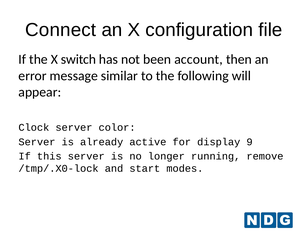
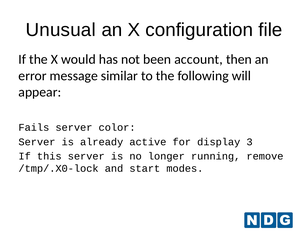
Connect: Connect -> Unusual (61, 30)
switch: switch -> would (78, 59)
Clock: Clock -> Fails (34, 128)
9: 9 -> 3 (250, 142)
